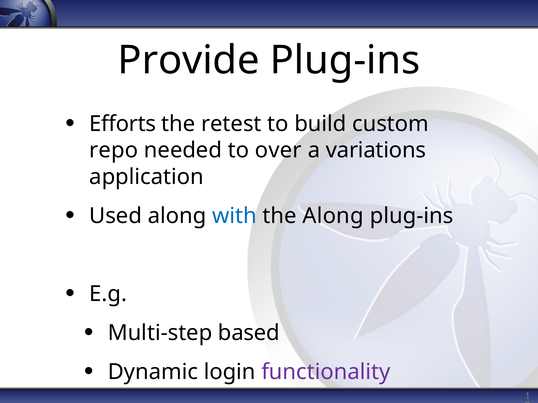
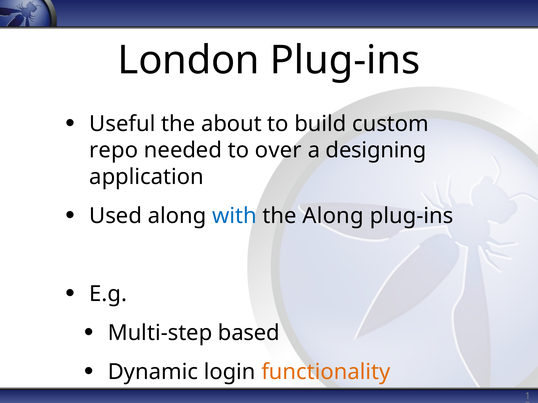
Provide: Provide -> London (189, 60)
Efforts: Efforts -> Useful (122, 124)
retest: retest -> about (231, 124)
variations: variations -> designing (376, 151)
functionality colour: purple -> orange (326, 373)
